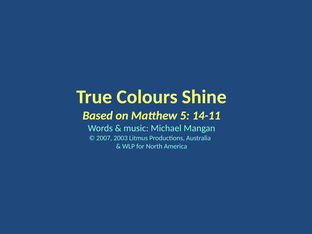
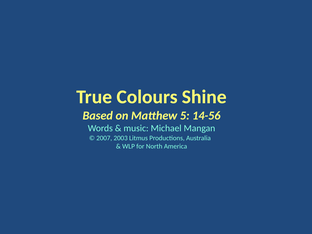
14-11: 14-11 -> 14-56 (206, 116)
